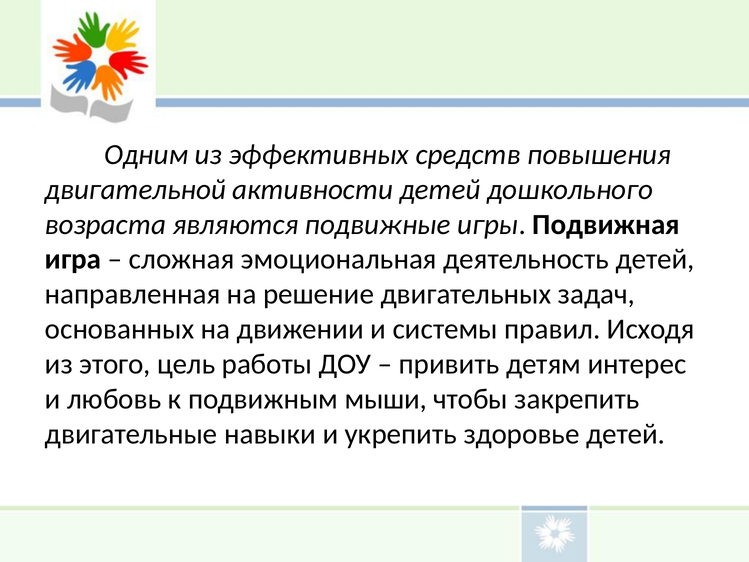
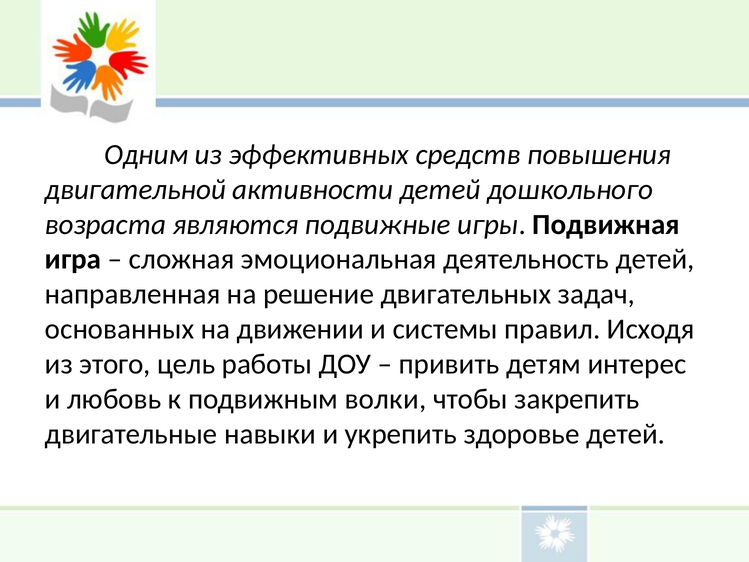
мыши: мыши -> волки (385, 399)
